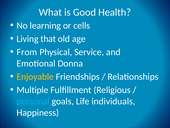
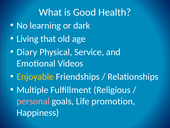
cells: cells -> dark (82, 25)
From: From -> Diary (27, 52)
Donna: Donna -> Videos (70, 63)
personal colour: light blue -> pink (33, 101)
individuals: individuals -> promotion (113, 101)
